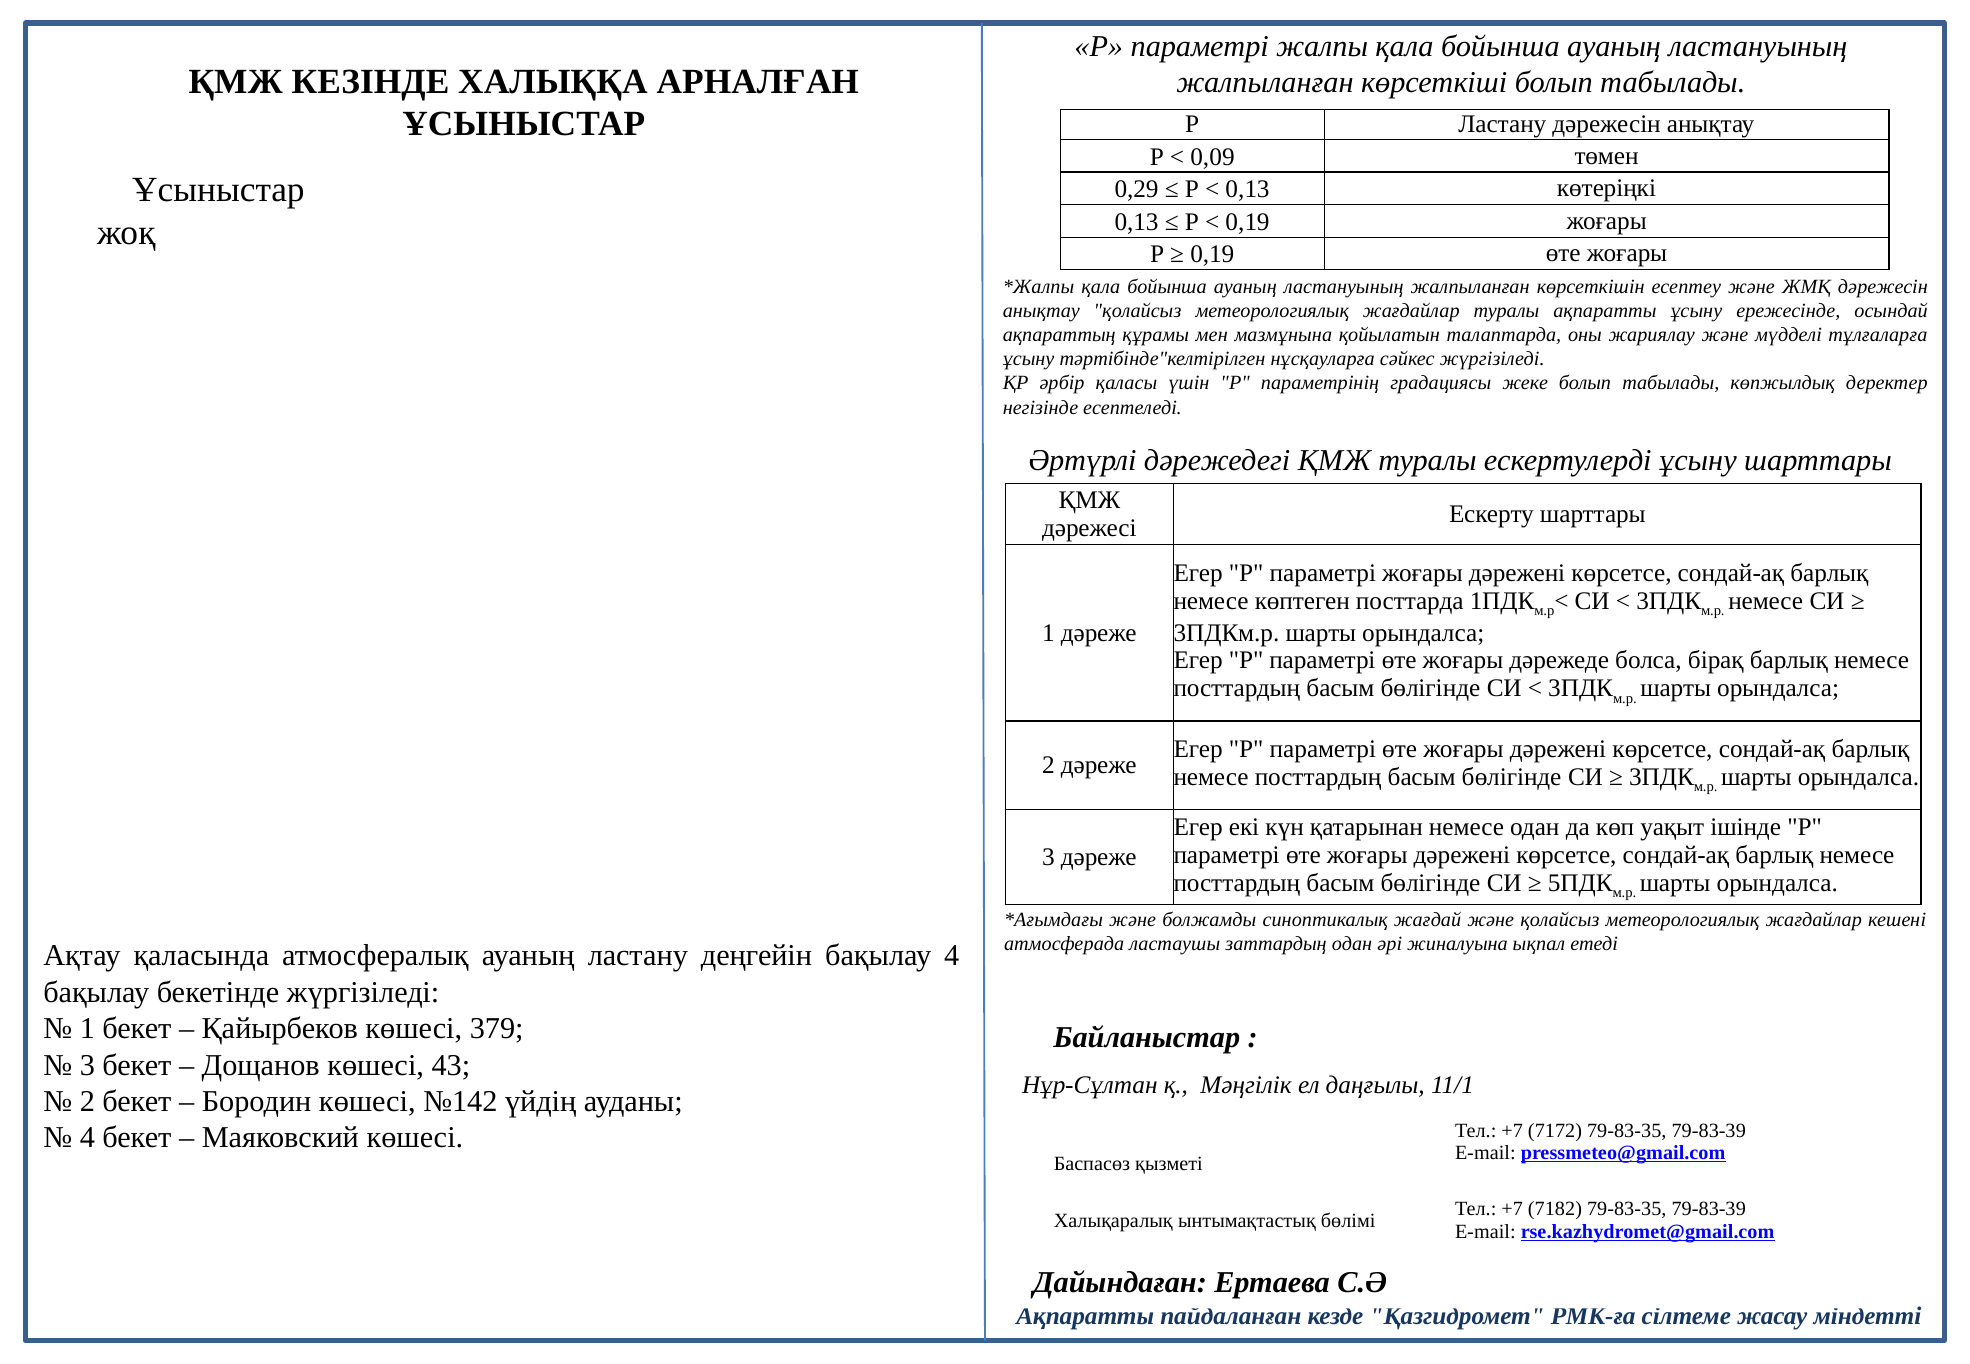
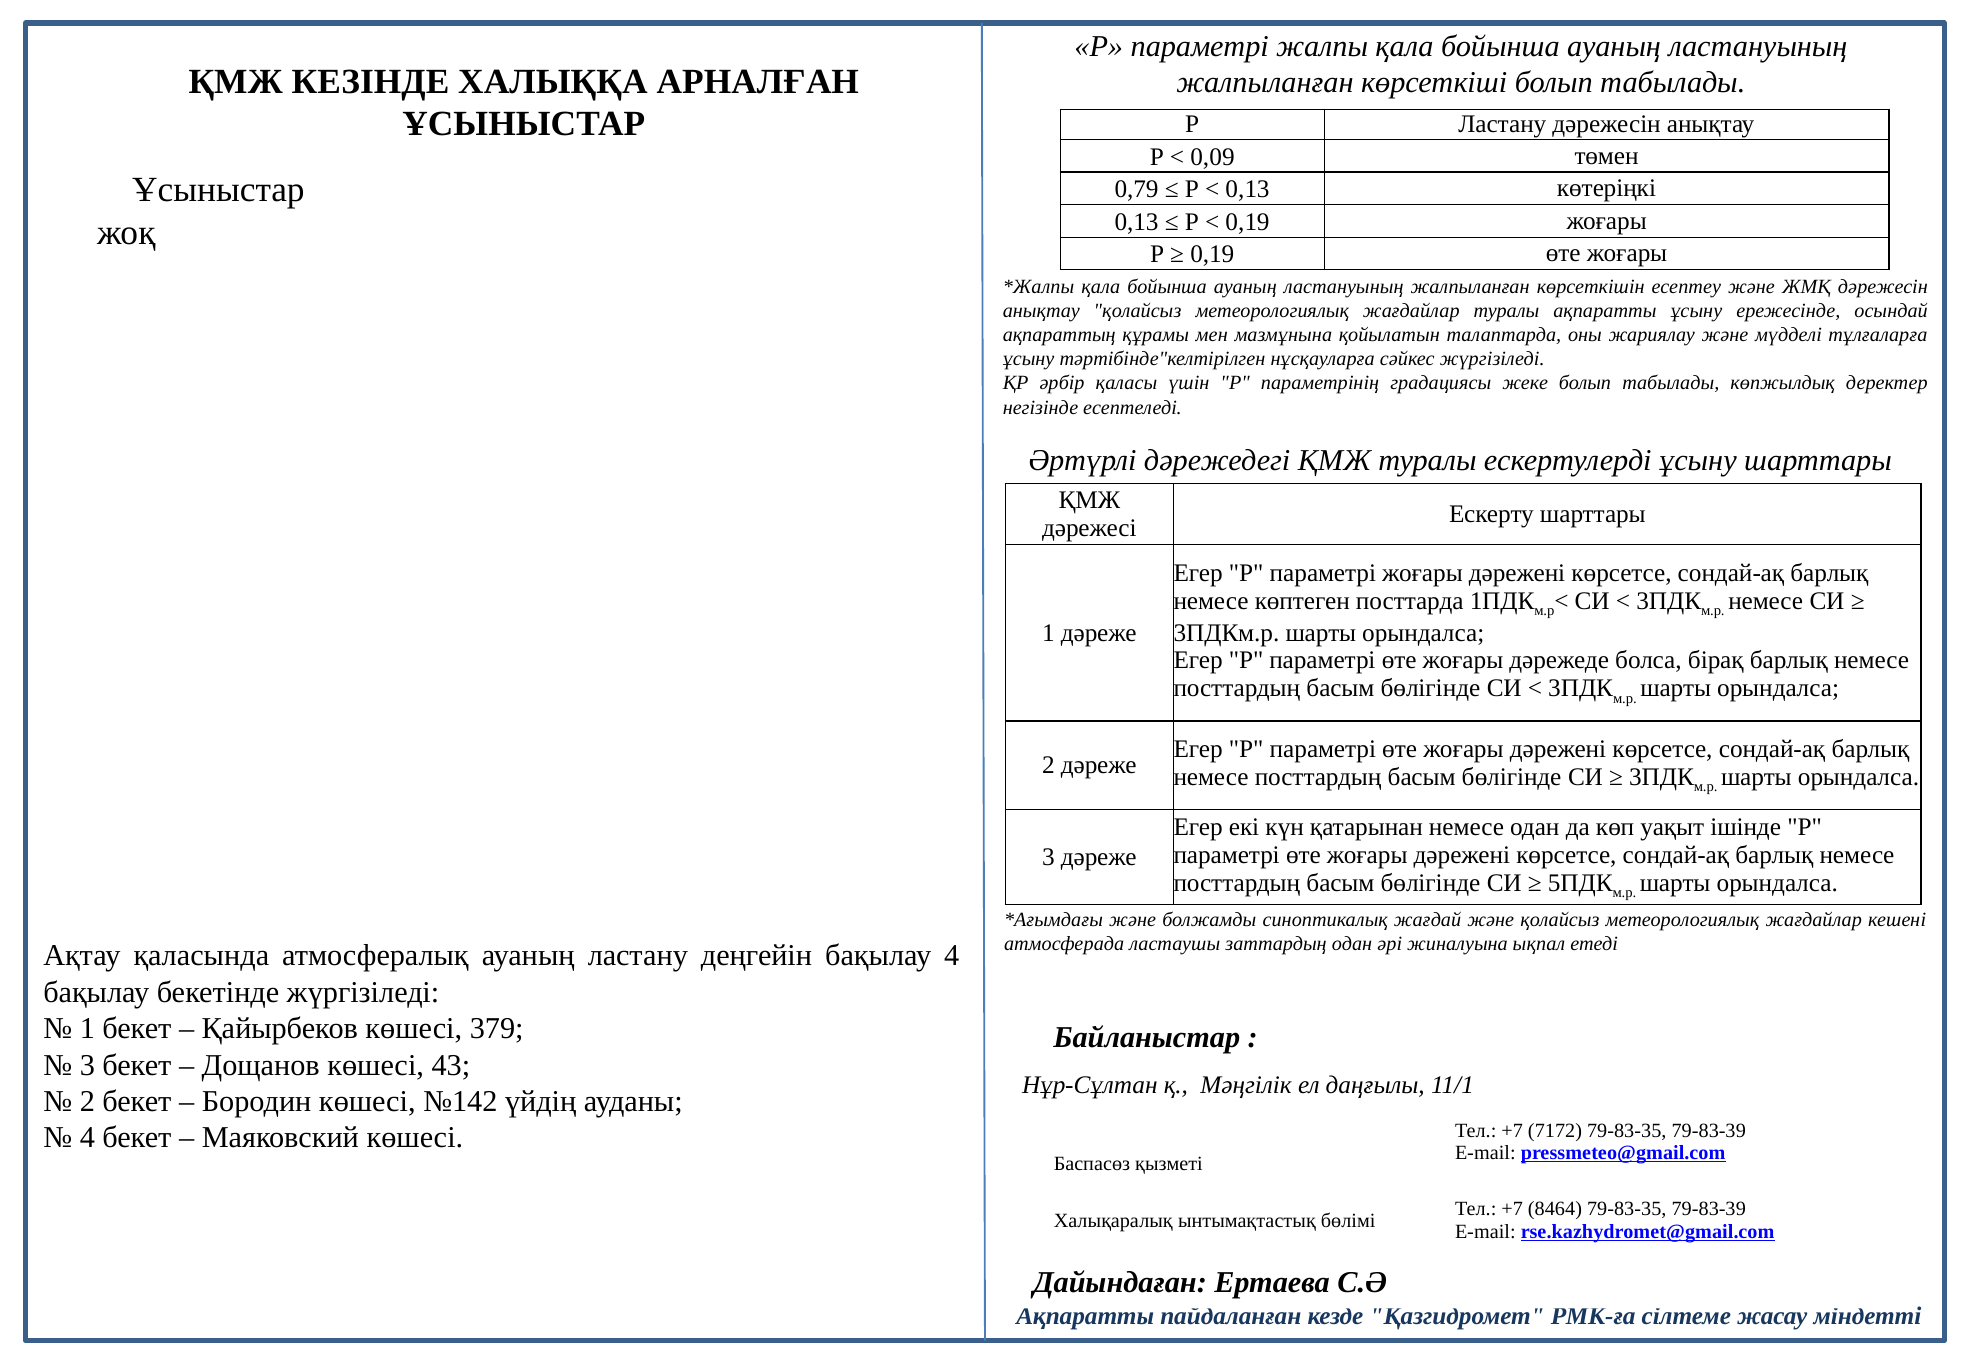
0,29: 0,29 -> 0,79 (1137, 189)
7182: 7182 -> 8464 (1555, 1209)
